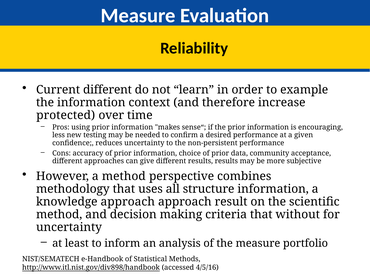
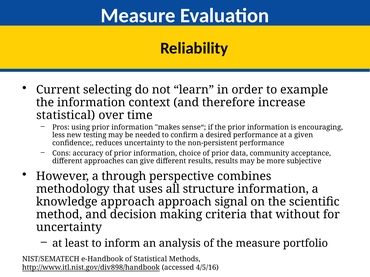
Current different: different -> selecting (107, 90)
protected: protected -> statistical (66, 115)
a method: method -> through (124, 177)
result: result -> signal (231, 202)
